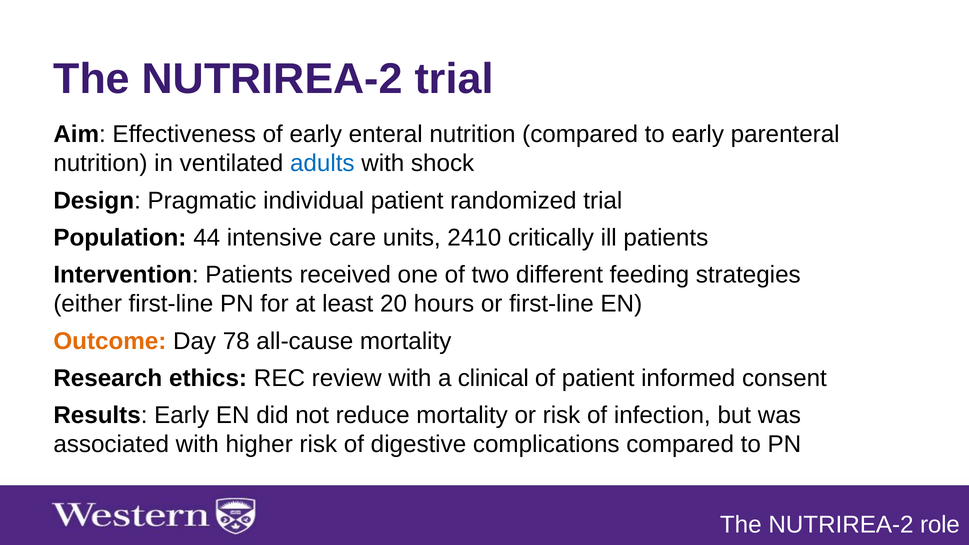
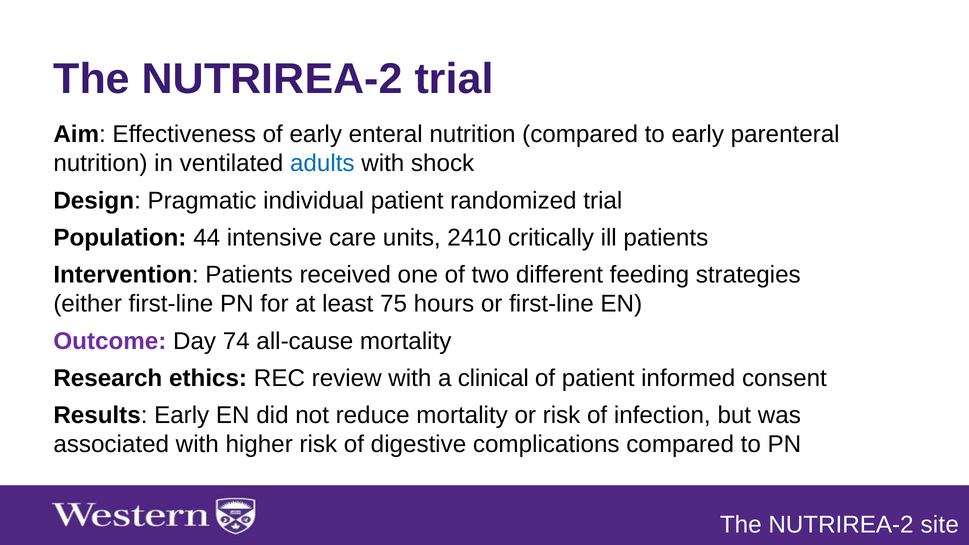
20: 20 -> 75 (393, 304)
Outcome colour: orange -> purple (110, 341)
78: 78 -> 74 (236, 341)
role: role -> site (940, 525)
